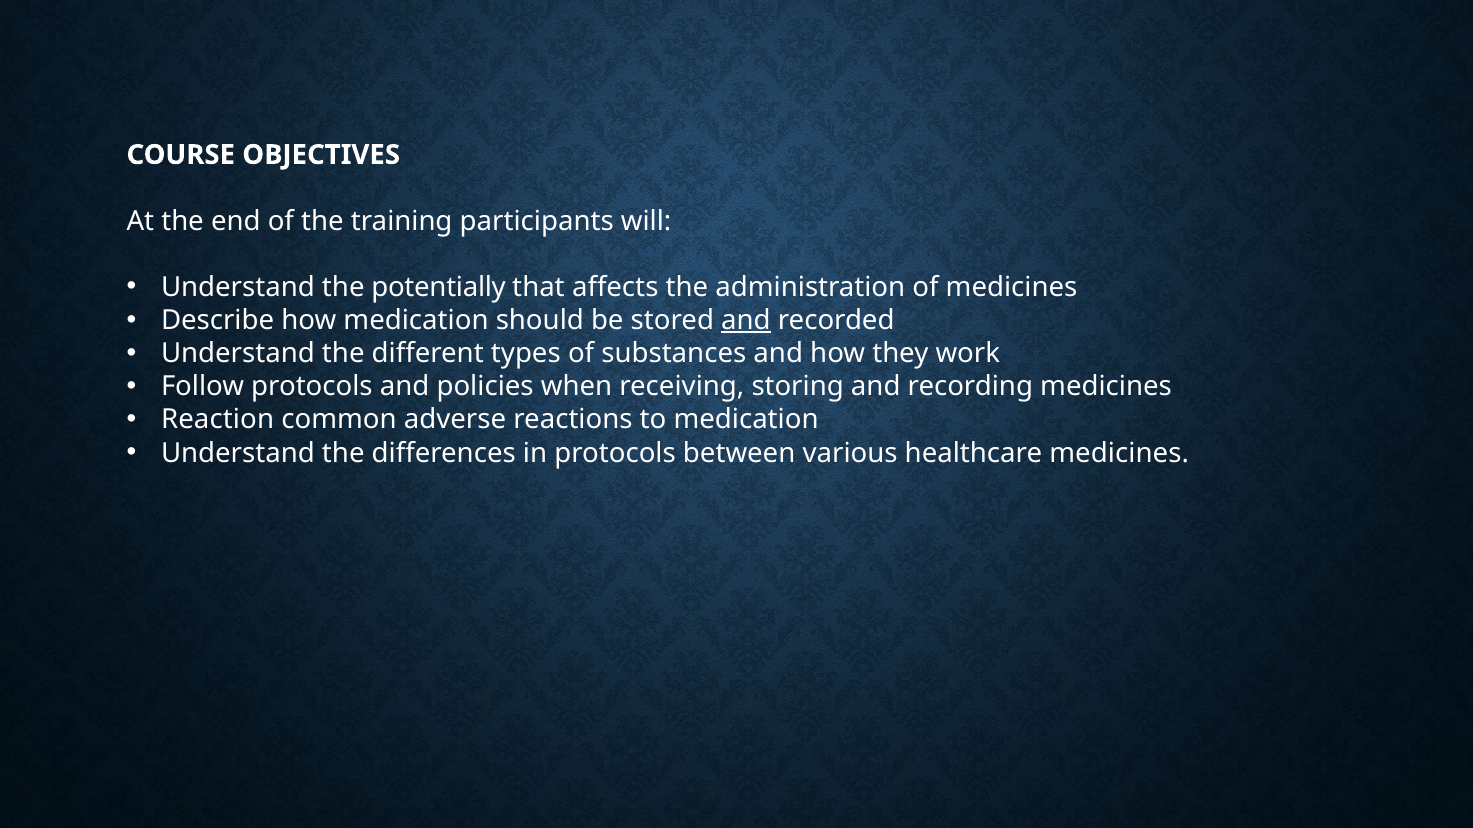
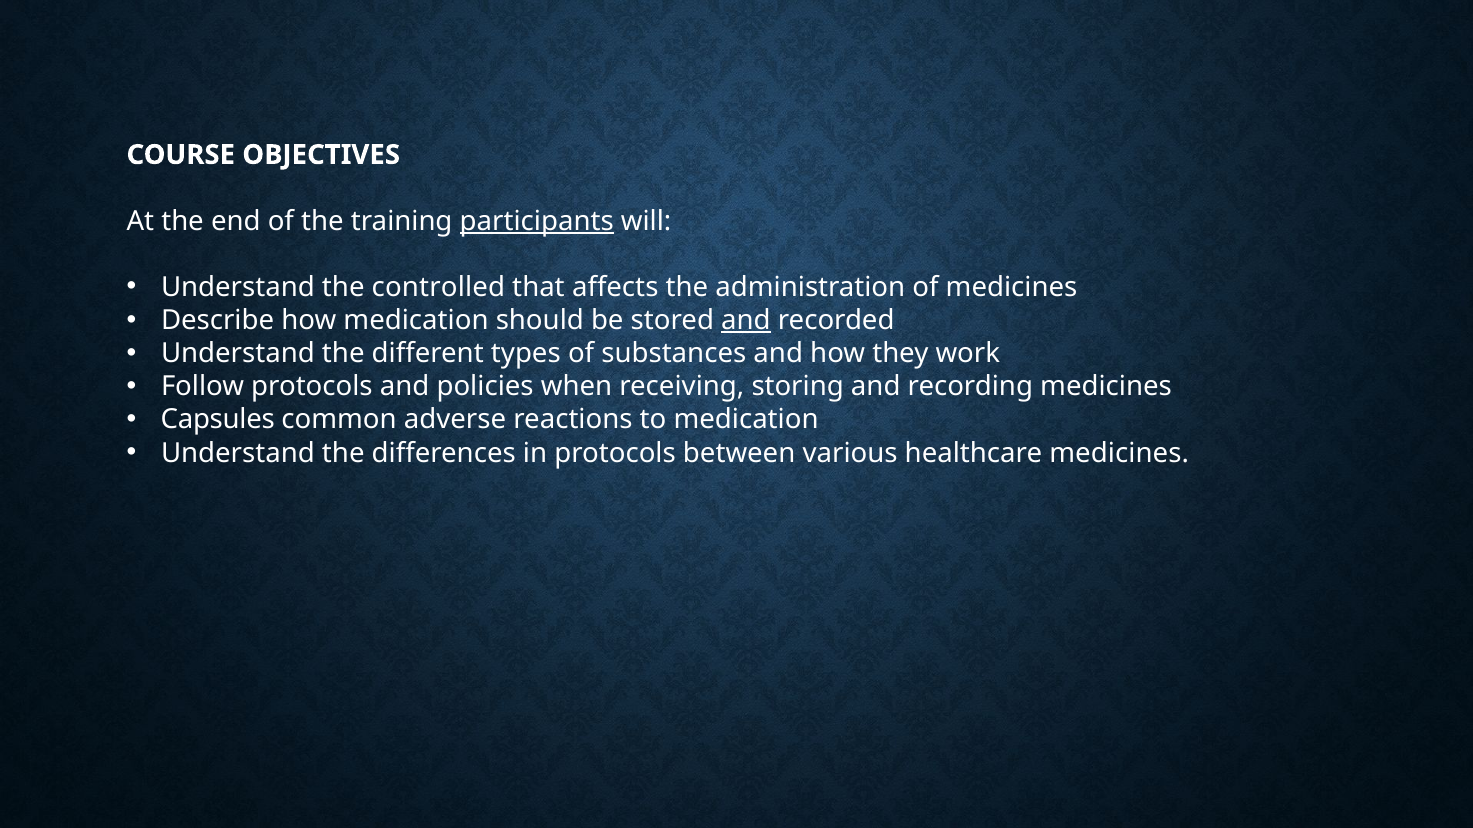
participants underline: none -> present (537, 221)
potentially: potentially -> controlled (438, 288)
Reaction: Reaction -> Capsules (218, 420)
